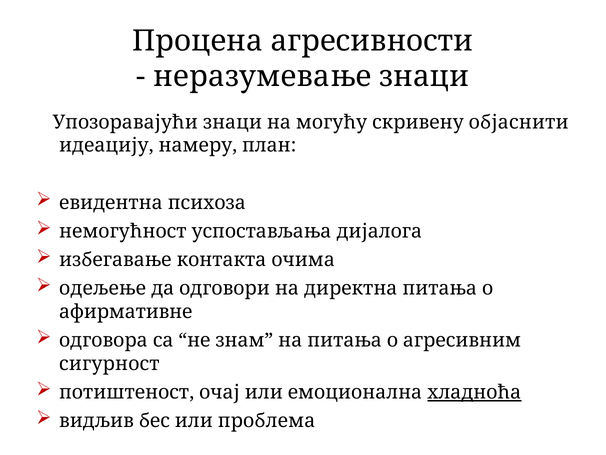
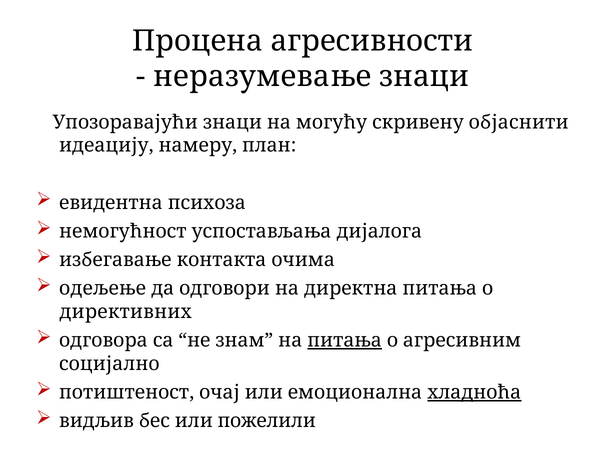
афирмативне: афирмативне -> директивних (126, 312)
питања underline: none -> present (345, 340)
сигурност: сигурност -> социјално (109, 363)
проблема: проблема -> пожелили (267, 421)
